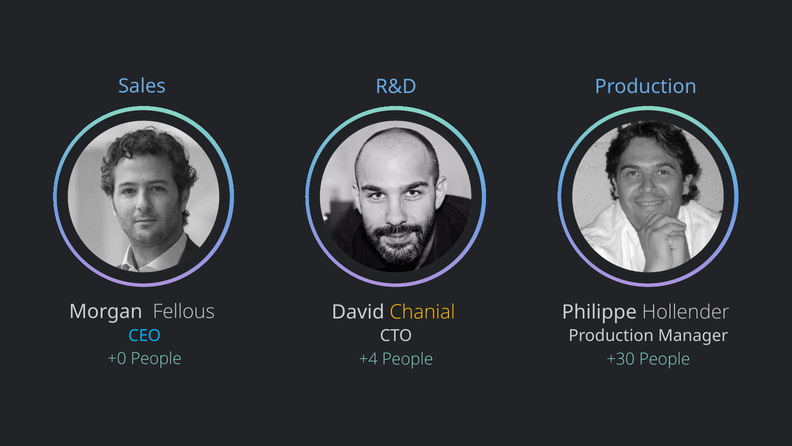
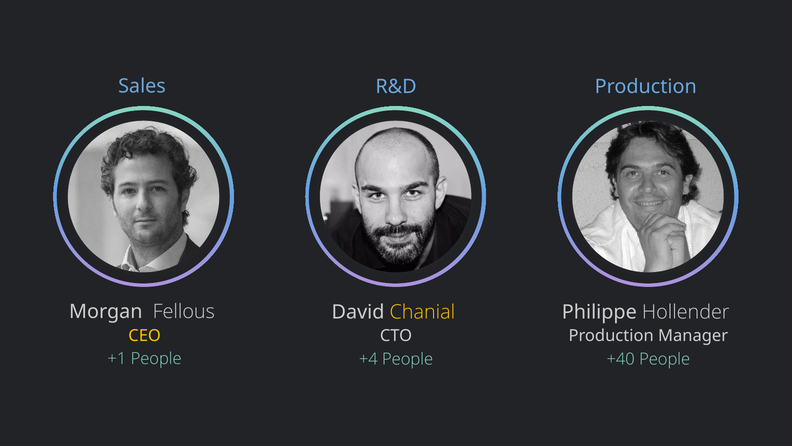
CEO colour: light blue -> yellow (145, 335)
+0: +0 -> +1 (117, 359)
+30: +30 -> +40 (621, 359)
